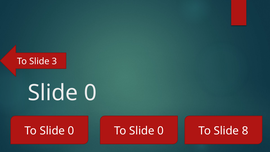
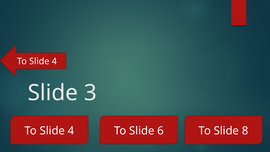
3: 3 -> 4 (54, 61)
0: 0 -> 3 (90, 93)
0: 0 -> 4 (71, 131)
0: 0 -> 6 (161, 131)
